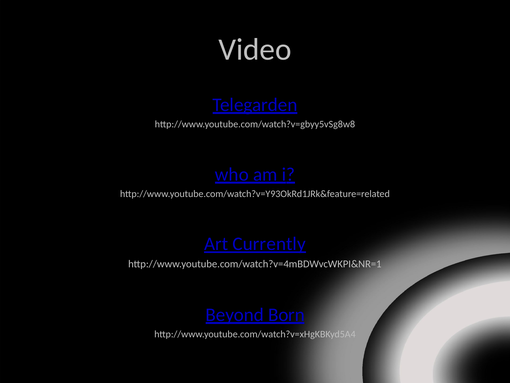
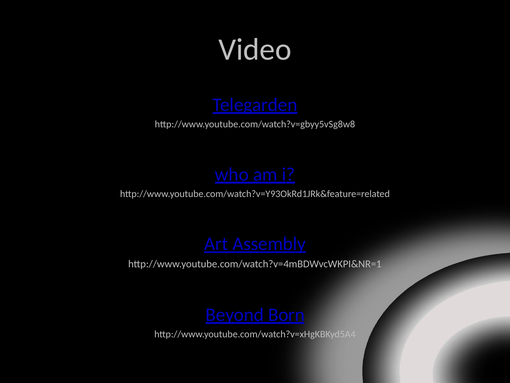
Currently: Currently -> Assembly (269, 244)
